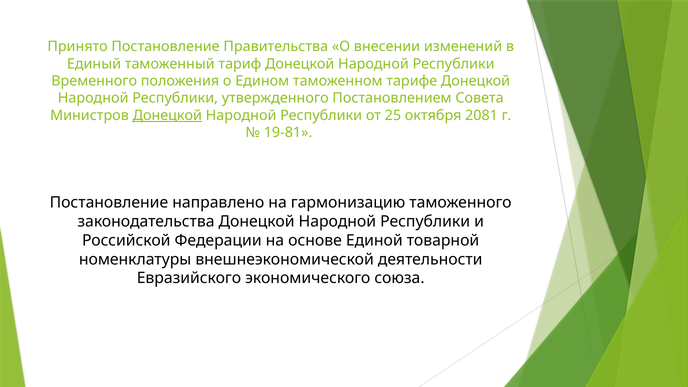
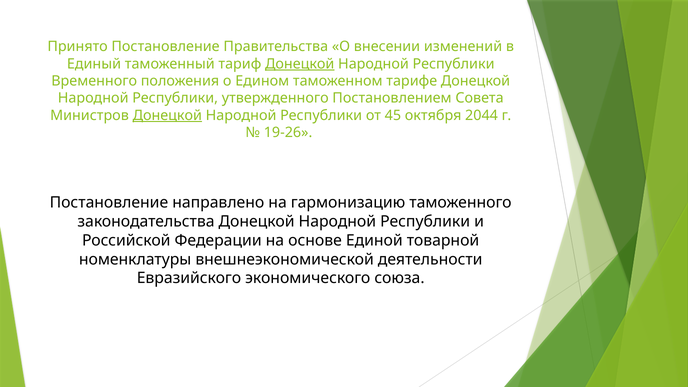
Донецкой underline: none -> present (300, 64)
25: 25 -> 45 (393, 115)
2081: 2081 -> 2044 (482, 115)
19-81: 19-81 -> 19-26 (288, 133)
